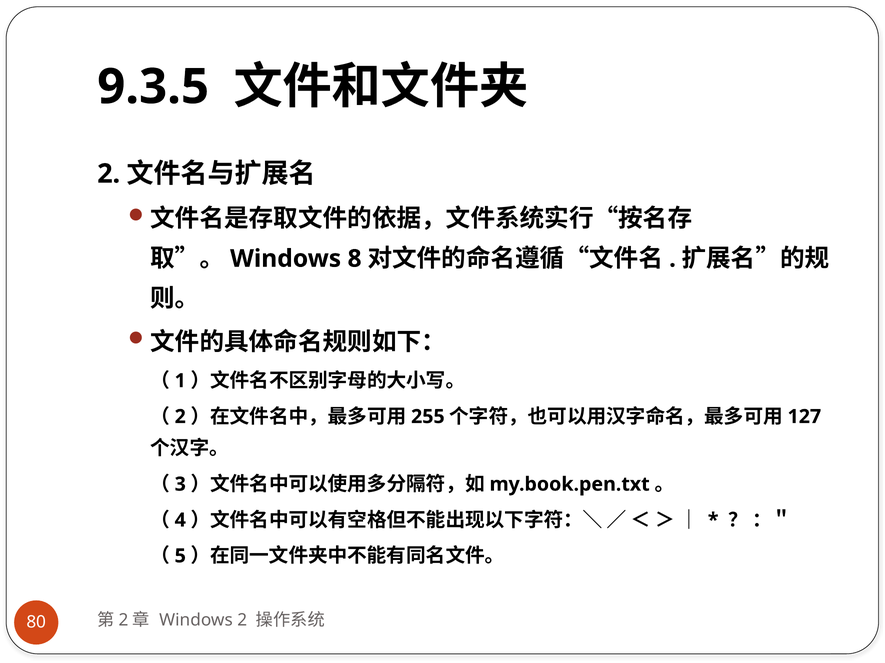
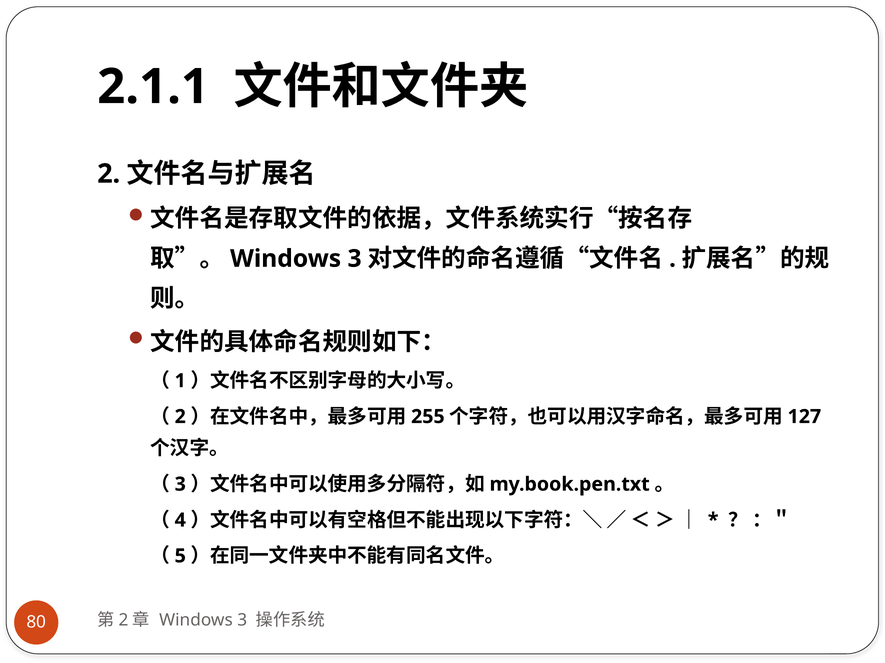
9.3.5: 9.3.5 -> 2.1.1 (153, 87)
8: 8 -> 3 (355, 259)
2: 2 -> 3 (242, 621)
